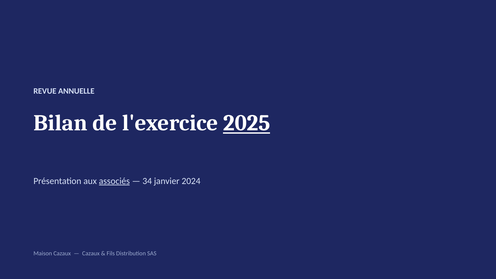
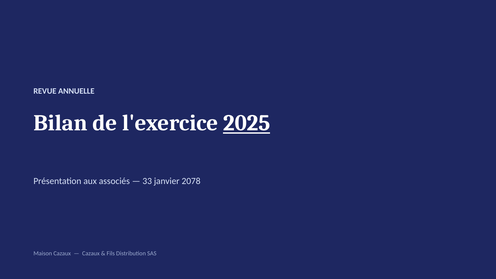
associés underline: present -> none (114, 181)
34: 34 -> 33 (147, 181)
2024: 2024 -> 2078 (191, 181)
